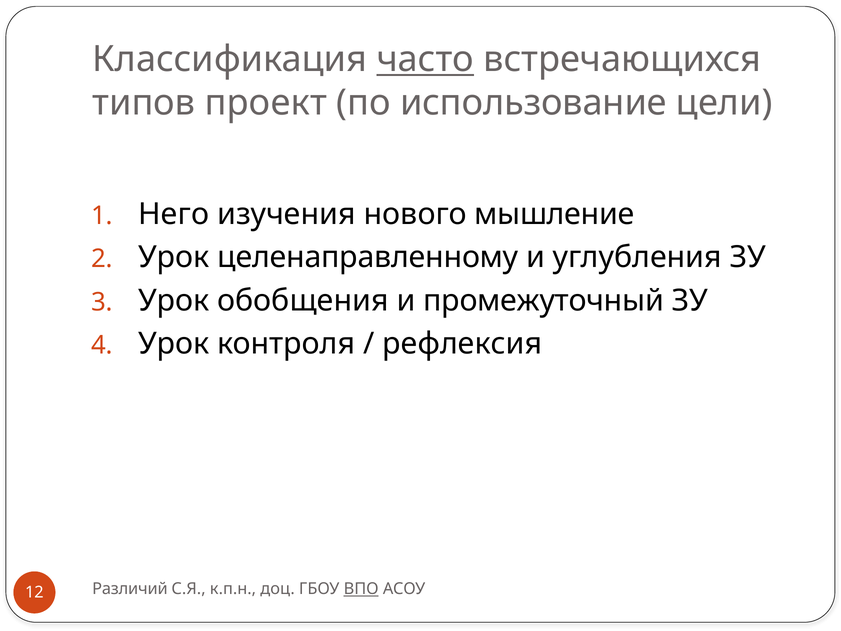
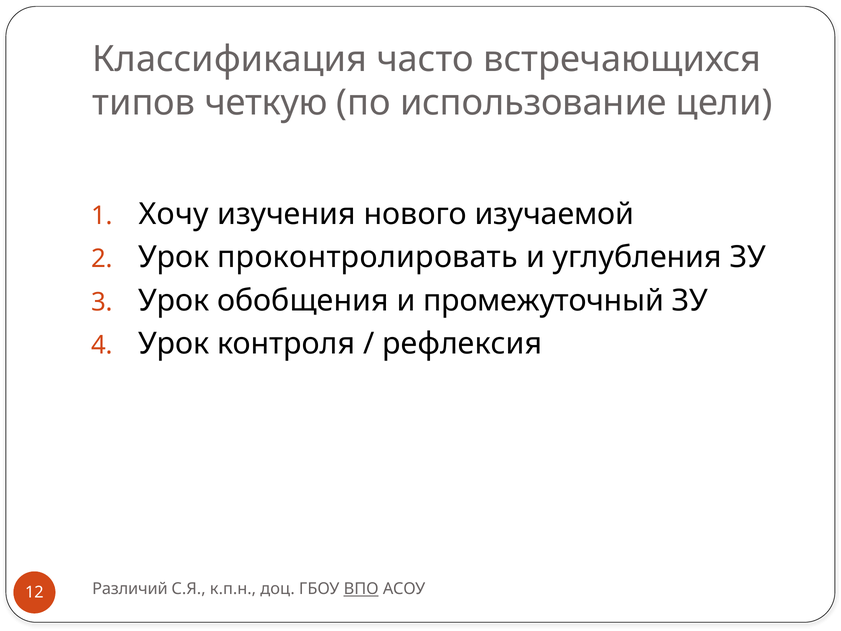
часто underline: present -> none (425, 59)
проект: проект -> четкую (266, 103)
Него: Него -> Хочу (174, 214)
мышление: мышление -> изучаемой (554, 214)
целенаправленному: целенаправленному -> проконтролировать (368, 257)
